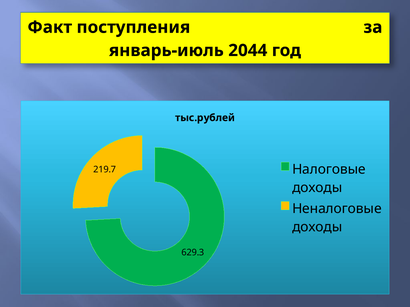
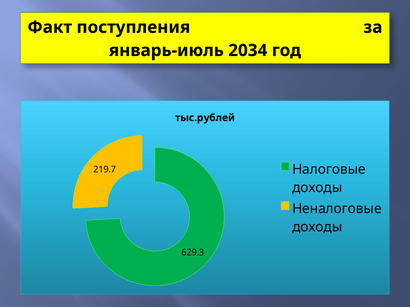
2044: 2044 -> 2034 (248, 51)
